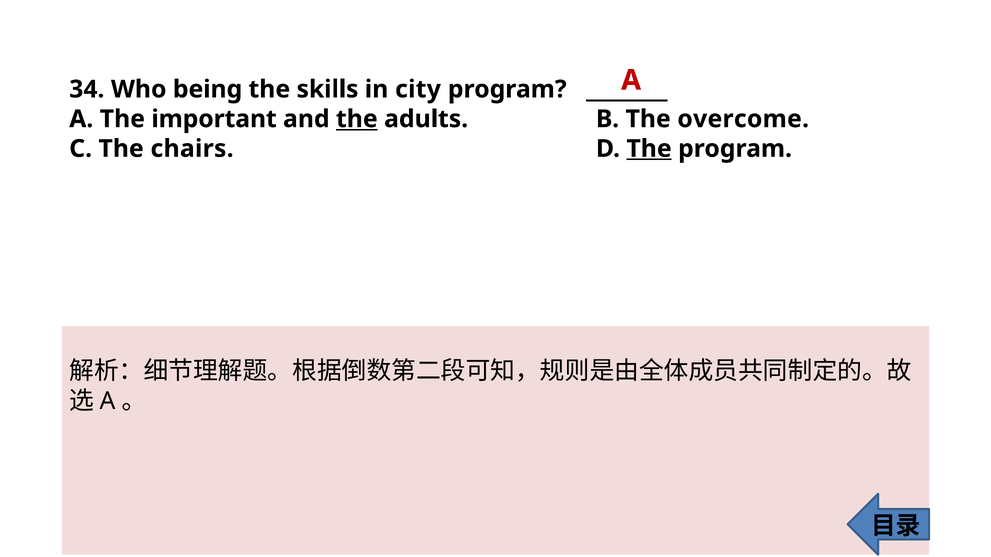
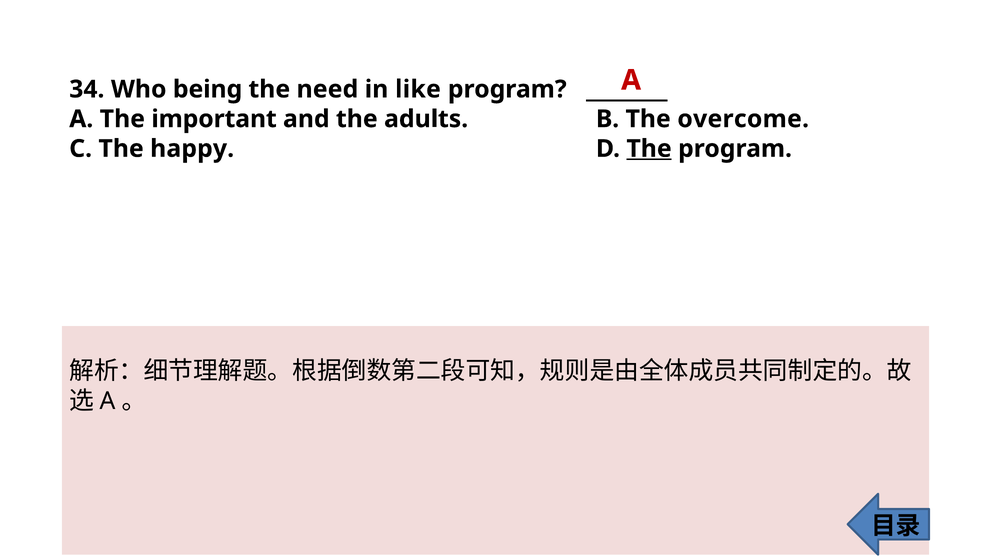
skills: skills -> need (327, 89)
city: city -> like (418, 89)
the underline: present -> none (357, 119)
chairs: chairs -> happy (192, 149)
